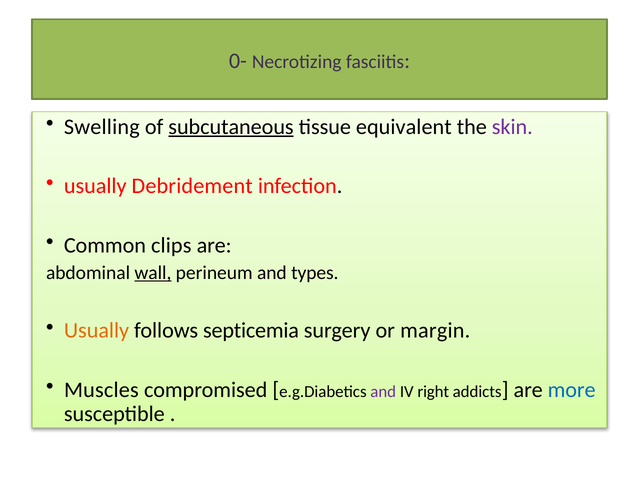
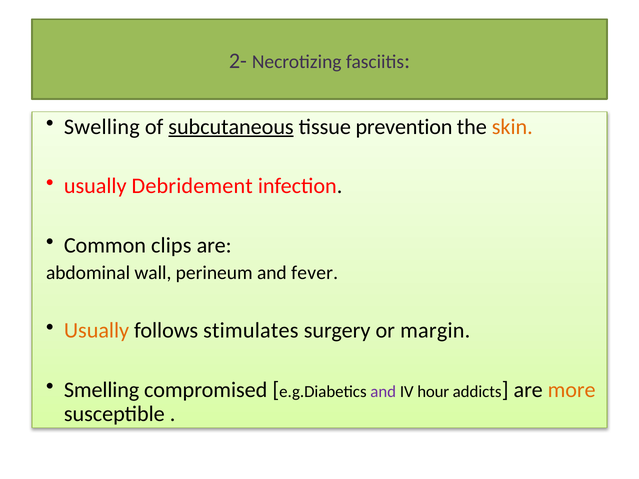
0-: 0- -> 2- (238, 61)
equivalent: equivalent -> prevention (404, 127)
skin colour: purple -> orange (512, 127)
wall underline: present -> none (153, 273)
types: types -> fever (315, 273)
septicemia: septicemia -> stimulates (251, 331)
Muscles: Muscles -> Smelling (102, 390)
right: right -> hour (433, 392)
more colour: blue -> orange (572, 390)
